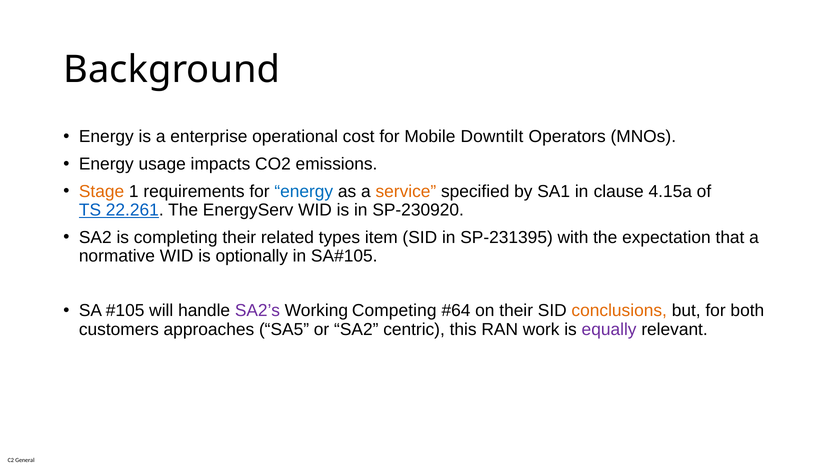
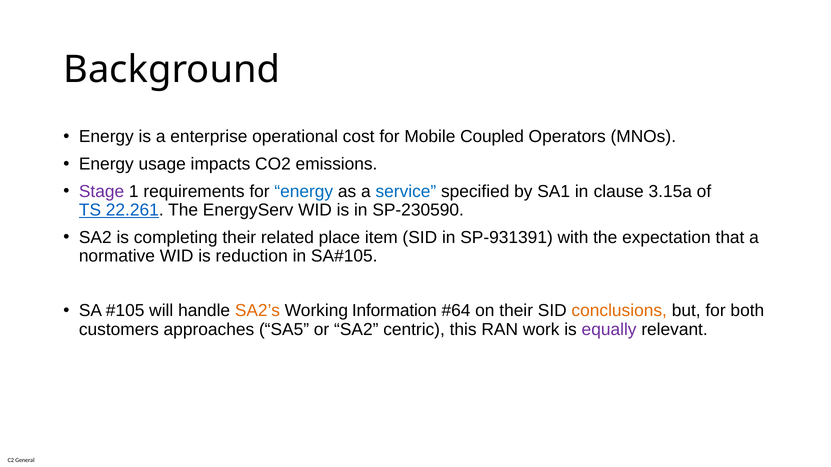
Downtilt: Downtilt -> Coupled (492, 137)
Stage colour: orange -> purple (102, 192)
service colour: orange -> blue (406, 192)
4.15a: 4.15a -> 3.15a (670, 192)
SP-230920: SP-230920 -> SP-230590 (418, 210)
types: types -> place (339, 238)
SP-231395: SP-231395 -> SP-931391 (507, 238)
optionally: optionally -> reduction (252, 256)
SA2’s colour: purple -> orange (257, 311)
Competing: Competing -> Information (394, 311)
